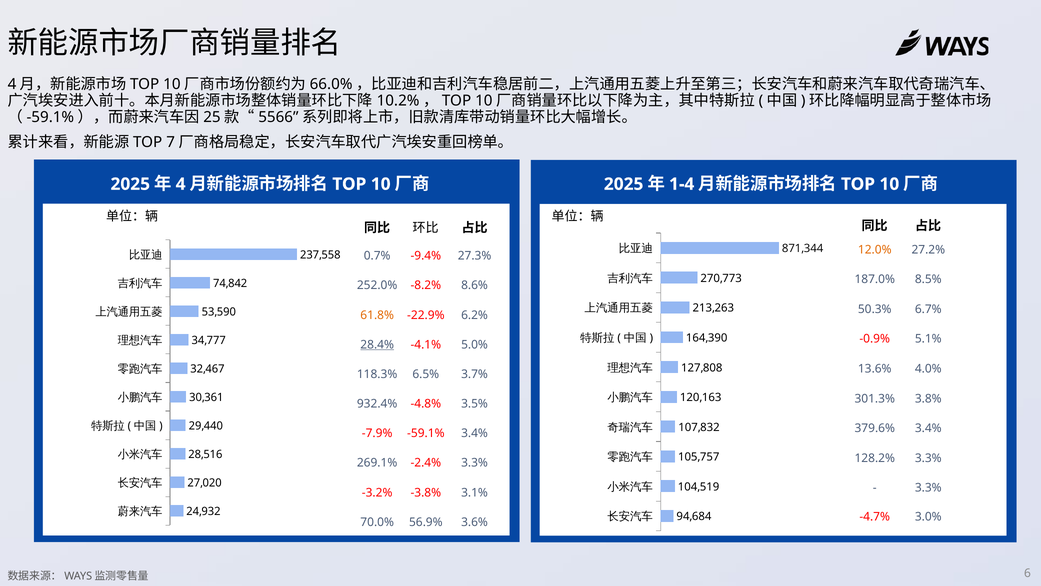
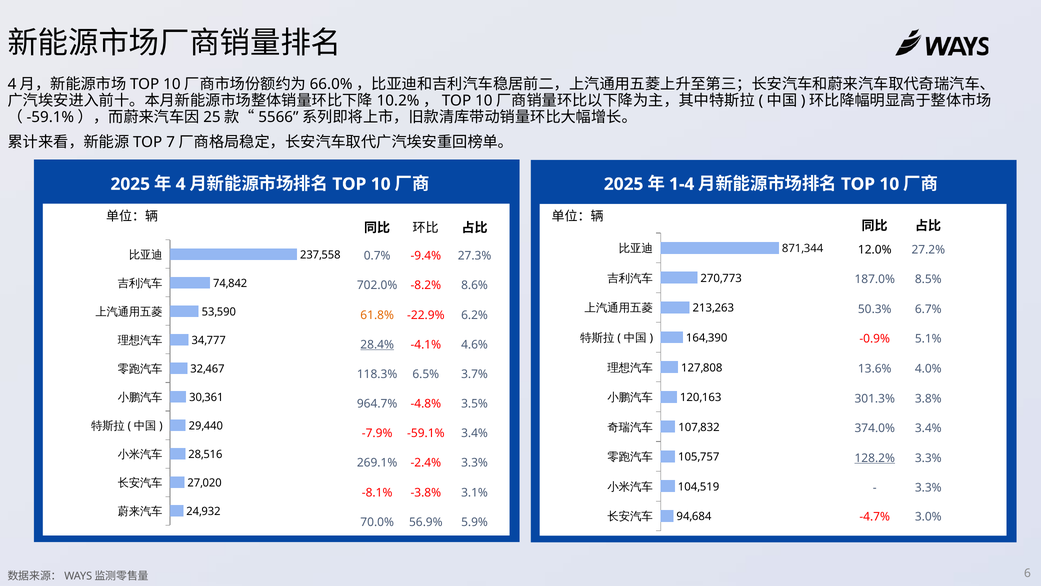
12.0% colour: orange -> black (875, 250)
252.0%: 252.0% -> 702.0% (377, 285)
5.0%: 5.0% -> 4.6% (475, 344)
932.4%: 932.4% -> 964.7% (377, 404)
379.6%: 379.6% -> 374.0% (875, 428)
128.2% underline: none -> present (875, 458)
-3.2%: -3.2% -> -8.1% (377, 492)
3.6%: 3.6% -> 5.9% (475, 522)
